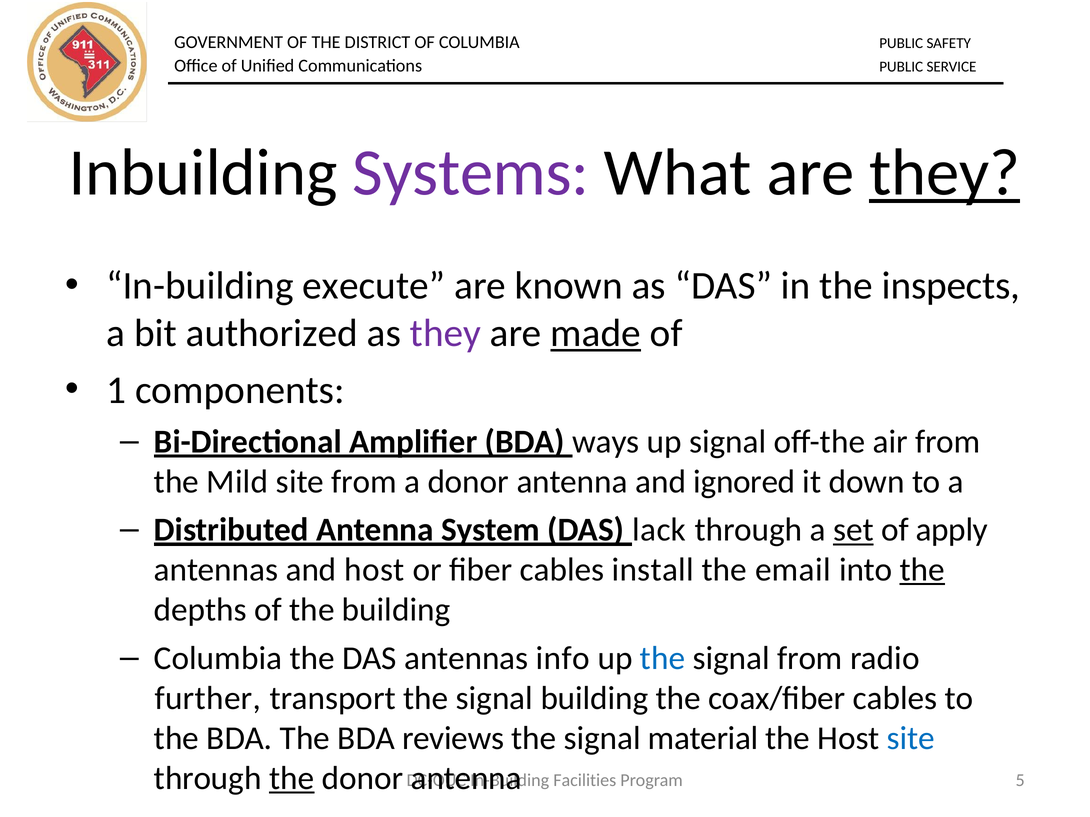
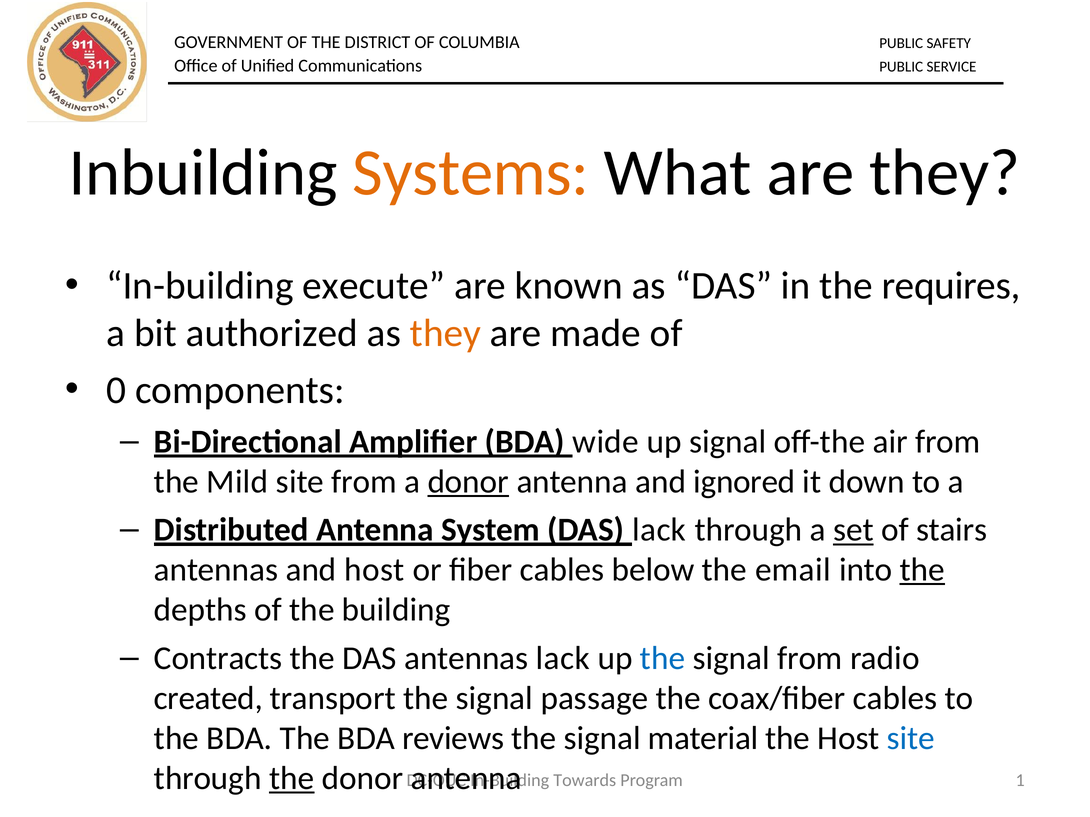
Systems colour: purple -> orange (471, 173)
they underline: present -> none (945, 173)
inspects: inspects -> requires (951, 286)
they colour: purple -> orange (445, 333)
made underline: present -> none (596, 333)
1: 1 -> 0 (116, 390)
ways: ways -> wide (606, 442)
donor underline: none -> present (468, 482)
apply: apply -> stairs (952, 530)
install: install -> below (653, 570)
Columbia: Columbia -> Contracts (218, 659)
antennas info: info -> lack (563, 659)
further: further -> created (208, 699)
signal building: building -> passage (594, 699)
Facilities: Facilities -> Towards (585, 781)
5: 5 -> 1 (1020, 781)
